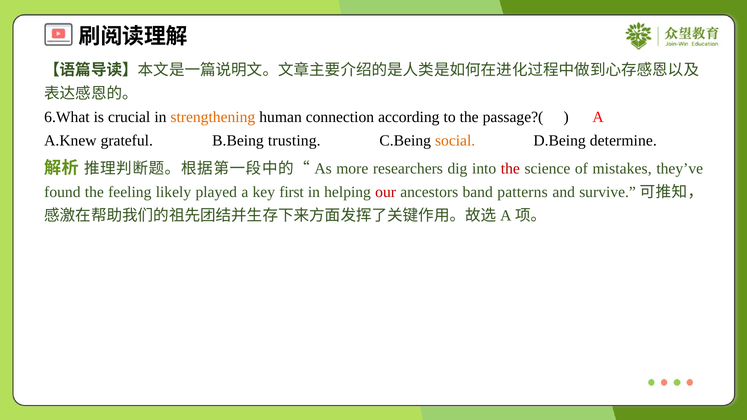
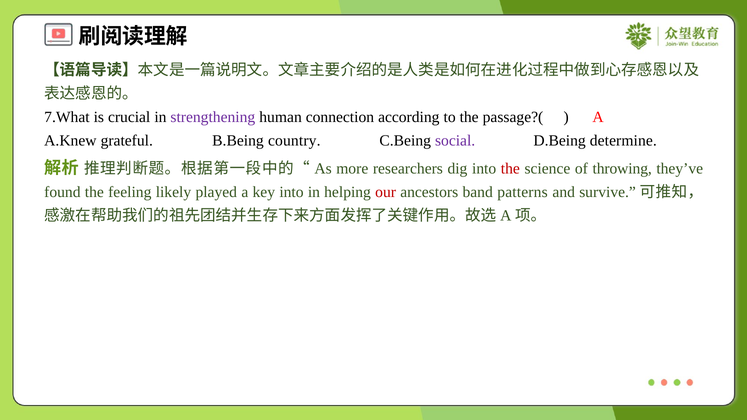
6.What: 6.What -> 7.What (67, 117)
strengthening colour: orange -> purple (213, 117)
trusting: trusting -> country (294, 140)
social colour: orange -> purple (455, 140)
mistakes: mistakes -> throwing (622, 168)
key first: first -> into (291, 192)
